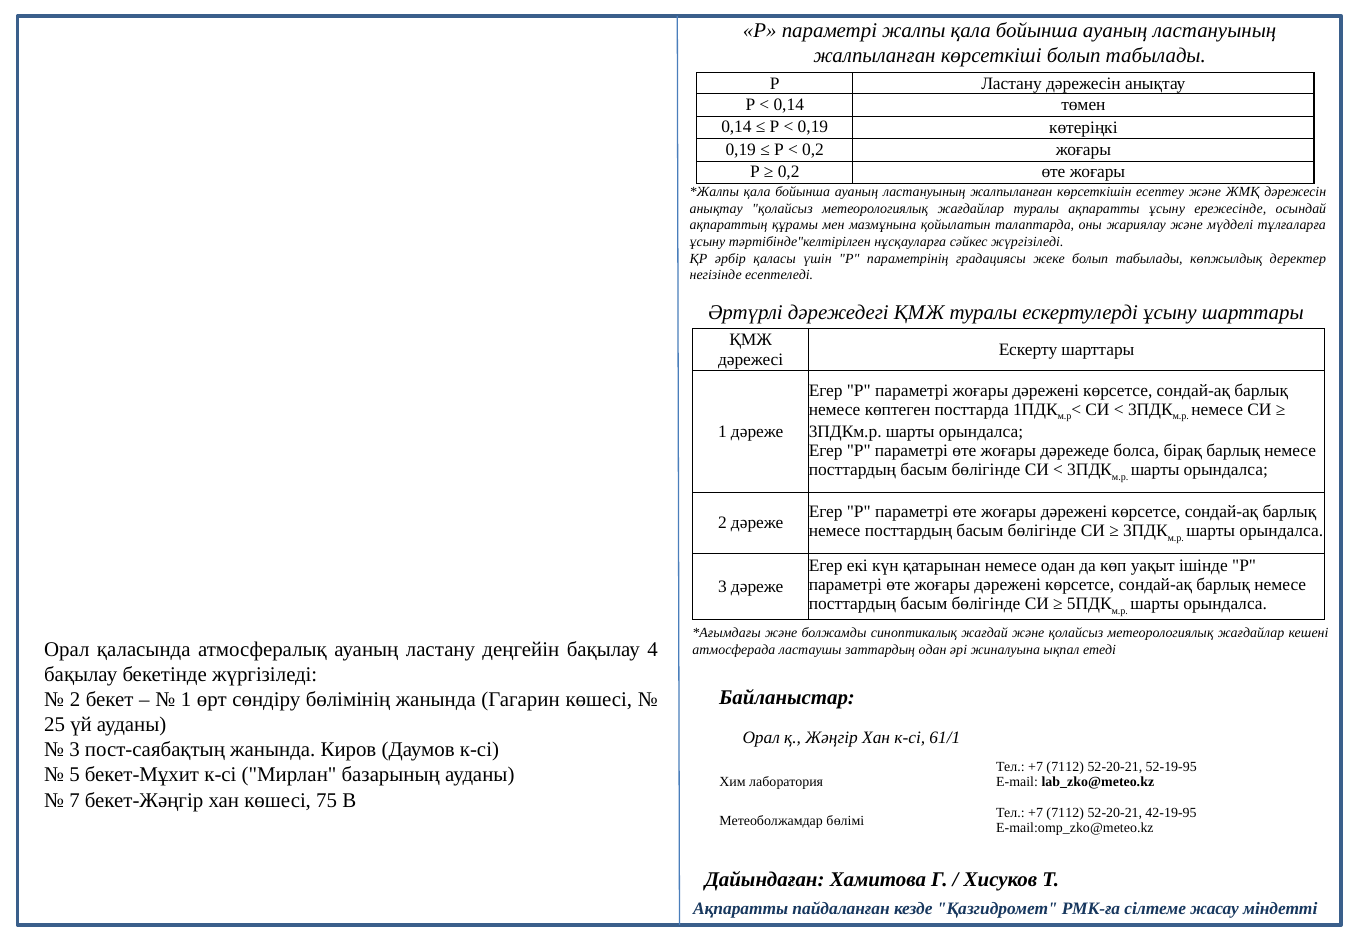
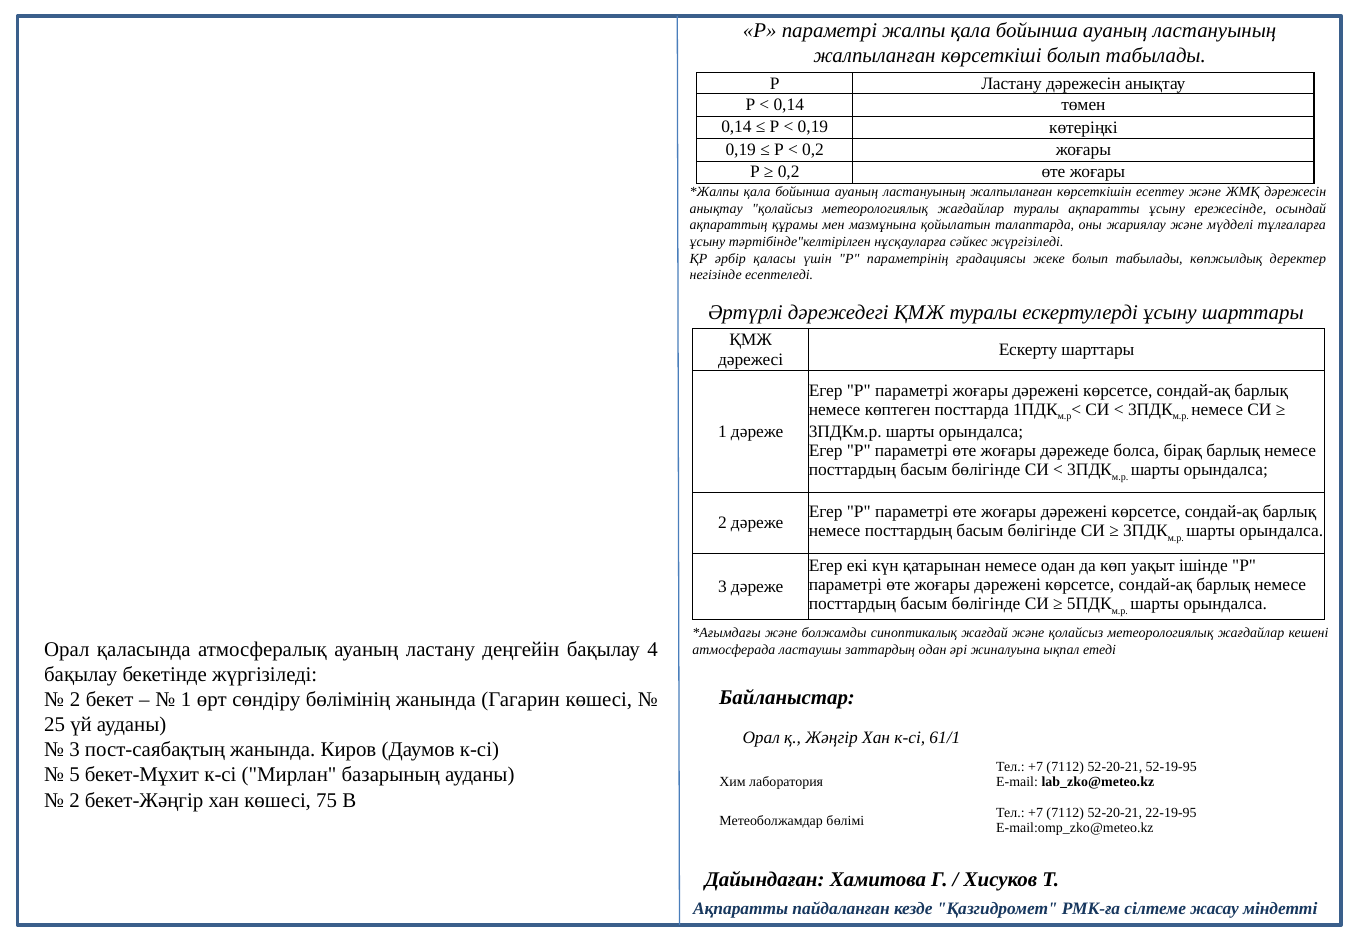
7: 7 -> 2 (75, 800)
42-19-95: 42-19-95 -> 22-19-95 (1171, 813)
